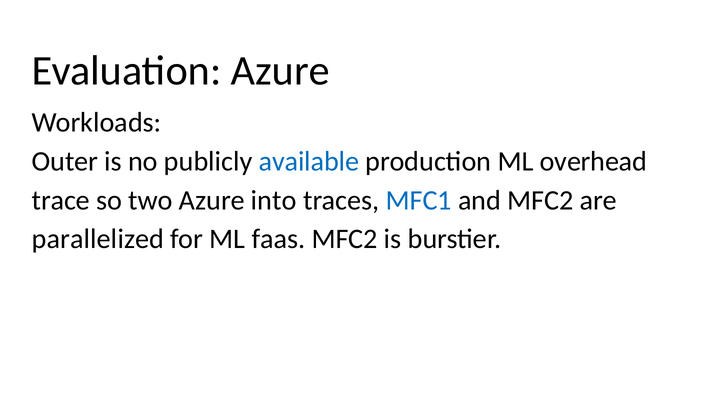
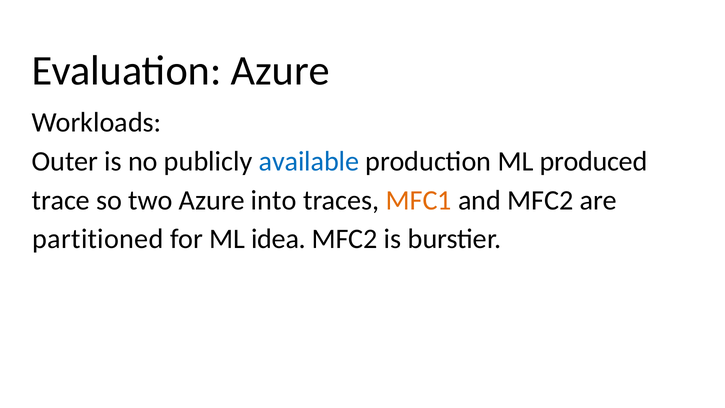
overhead: overhead -> produced (593, 161)
MFC1 colour: blue -> orange (419, 200)
parallelized: parallelized -> partitioned (98, 239)
faas: faas -> idea (279, 239)
